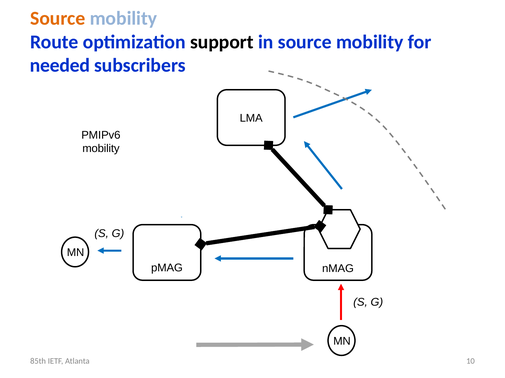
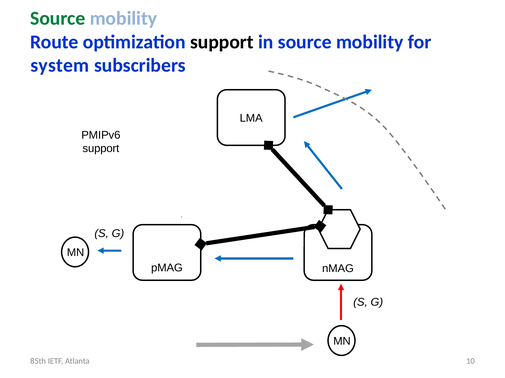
Source colour: orange -> green (58, 18)
needed: needed -> system (60, 66)
mobility: mobility -> support (101, 149)
